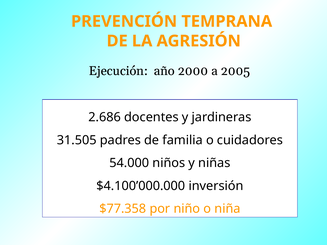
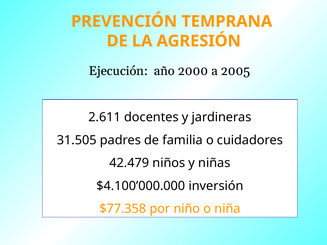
2.686: 2.686 -> 2.611 (105, 117)
54.000: 54.000 -> 42.479 (129, 163)
